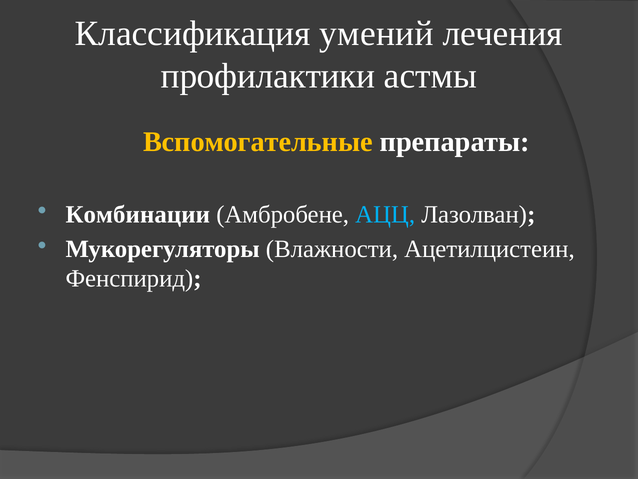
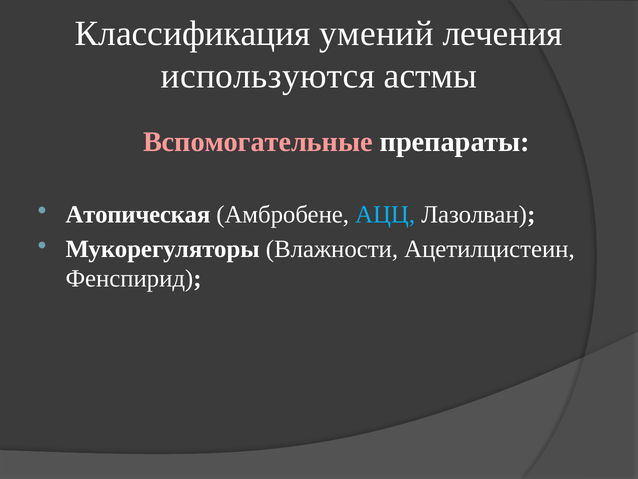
профилактики: профилактики -> используются (268, 76)
Вспомогательные colour: yellow -> pink (258, 142)
Комбинации: Комбинации -> Атопическая (138, 214)
